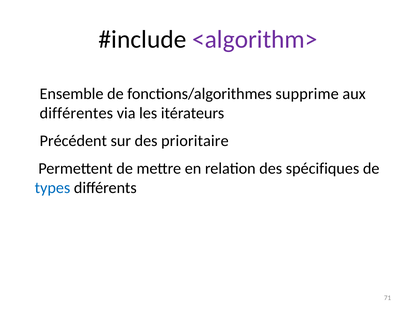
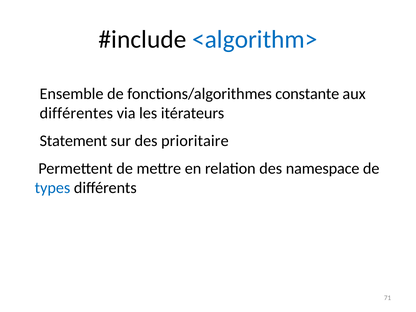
<algorithm> colour: purple -> blue (255, 39)
supprime: supprime -> constante (307, 94)
Précédent: Précédent -> Statement (73, 141)
spécifiques: spécifiques -> namespace (323, 168)
